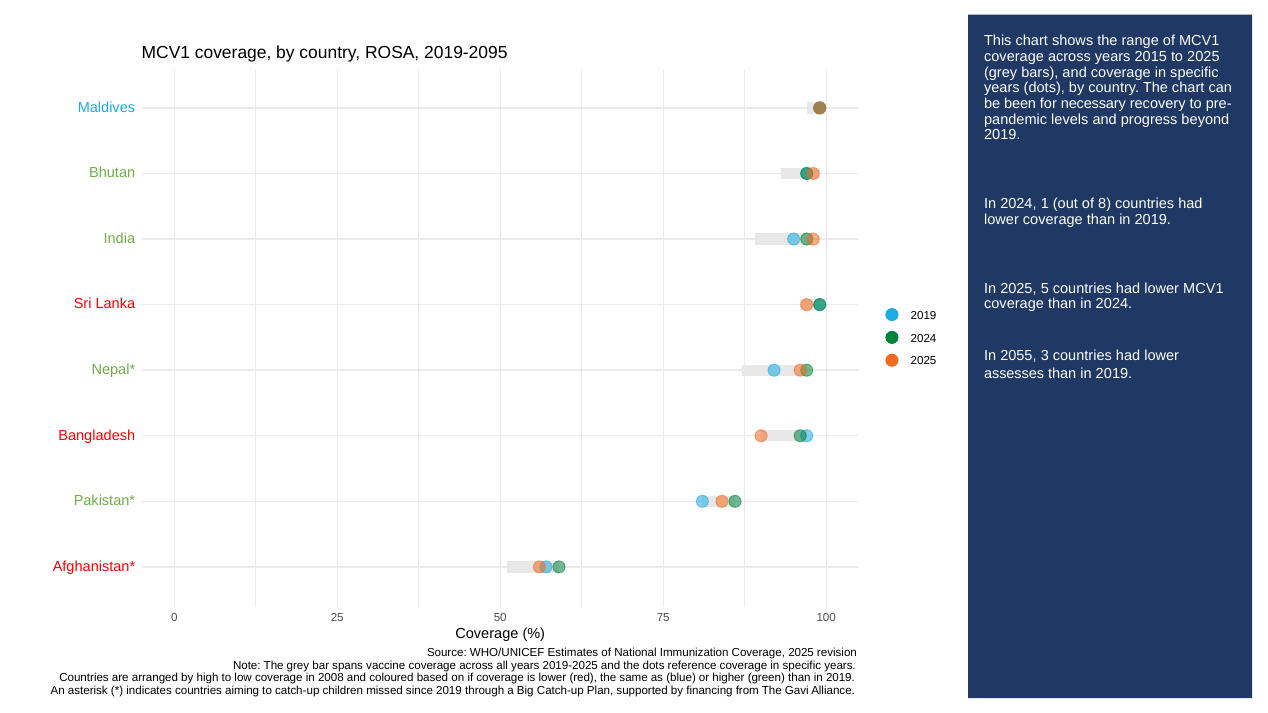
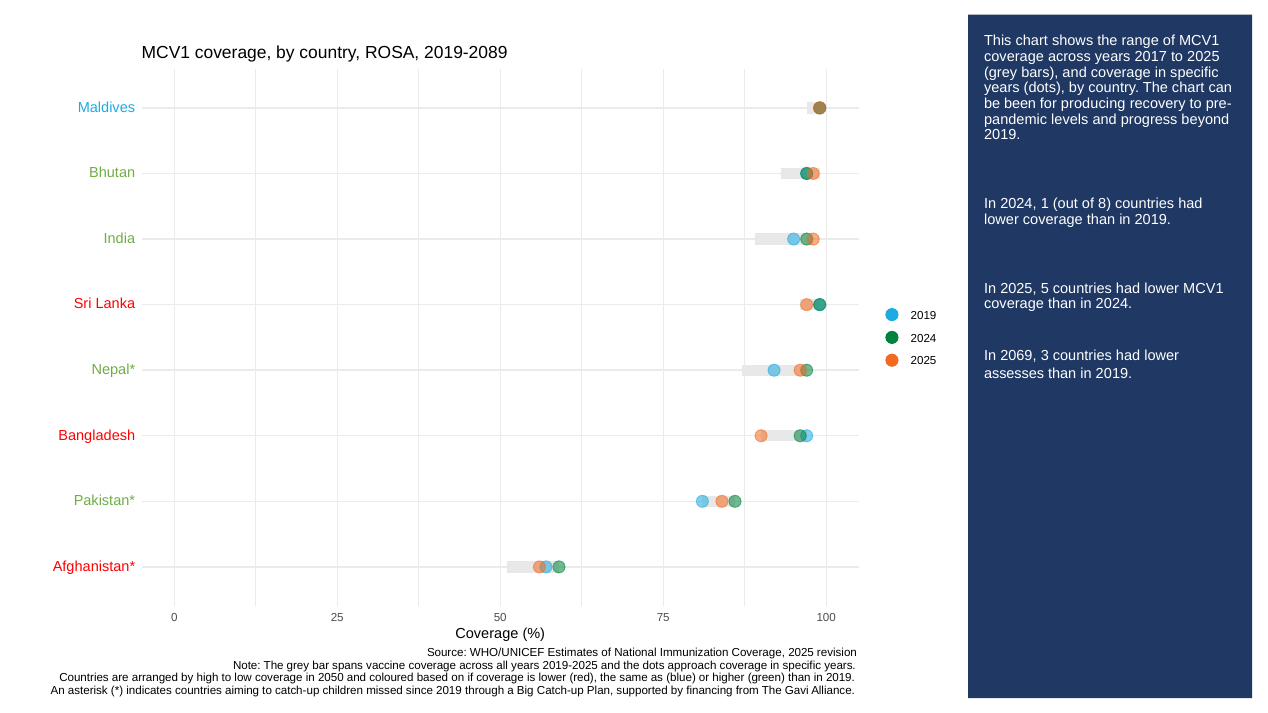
2019-2095: 2019-2095 -> 2019-2089 (466, 53)
2015: 2015 -> 2017 (1151, 57)
necessary: necessary -> producing (1093, 104)
2055: 2055 -> 2069 (1018, 356)
reference: reference -> approach (692, 666)
2008: 2008 -> 2050 (331, 678)
